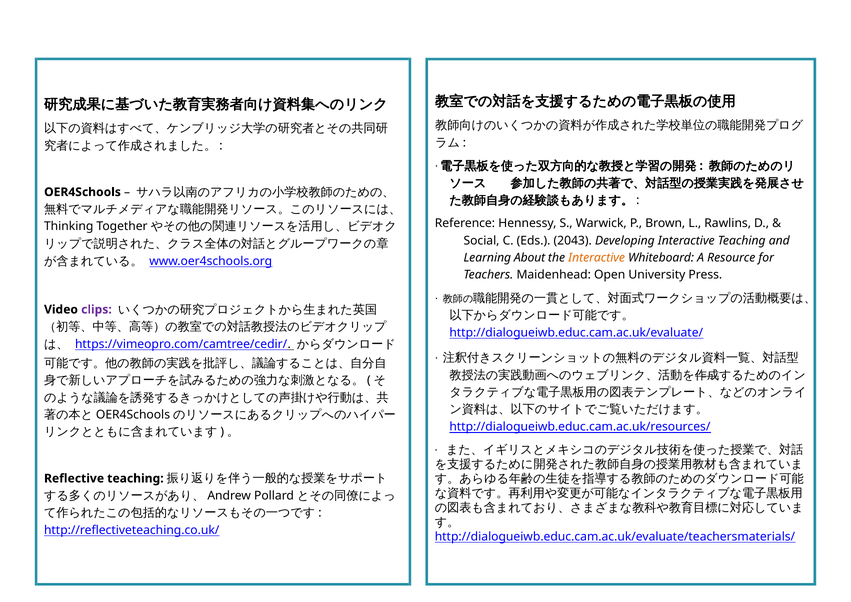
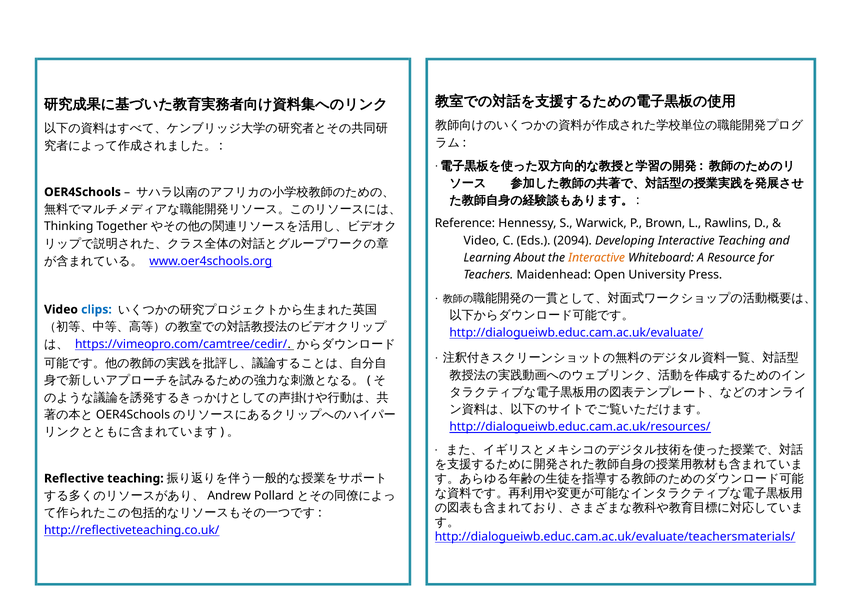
Social: Social -> Video (481, 240)
2043: 2043 -> 2094 (573, 240)
clips colour: purple -> blue (96, 309)
